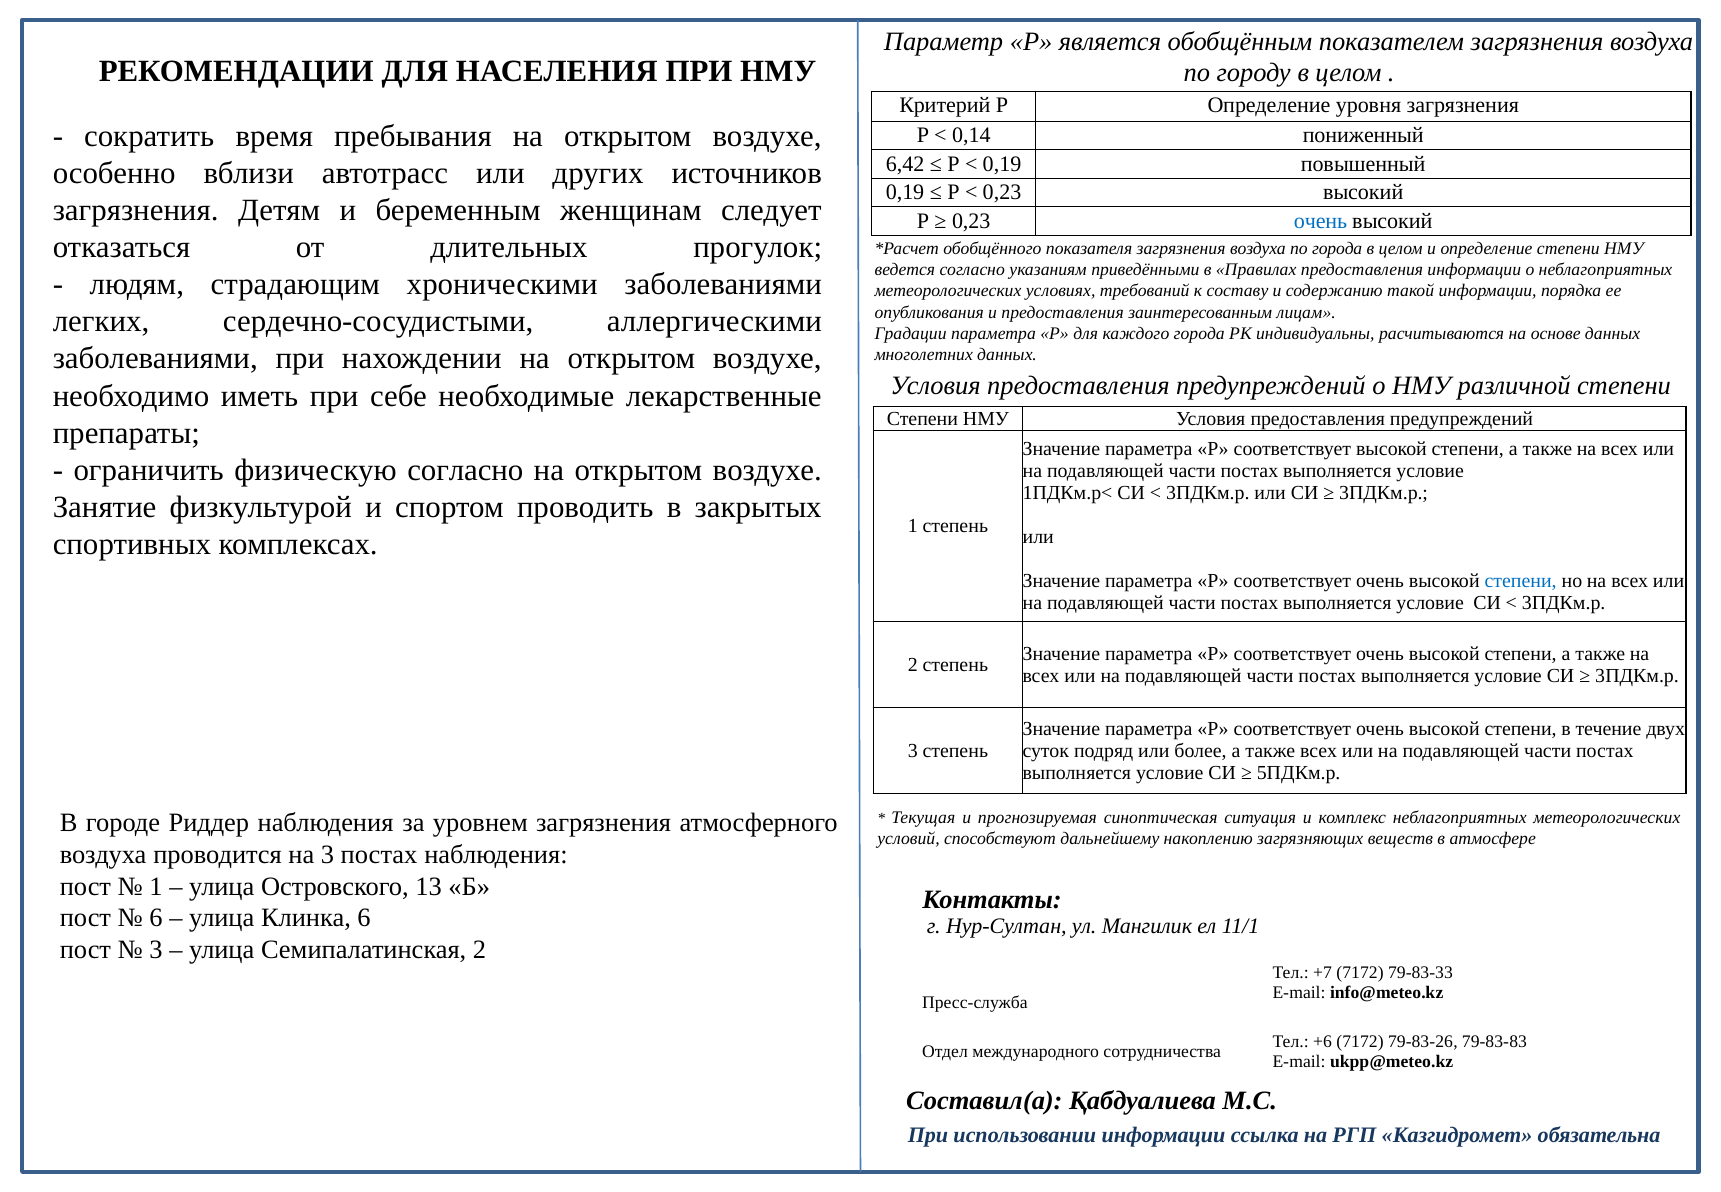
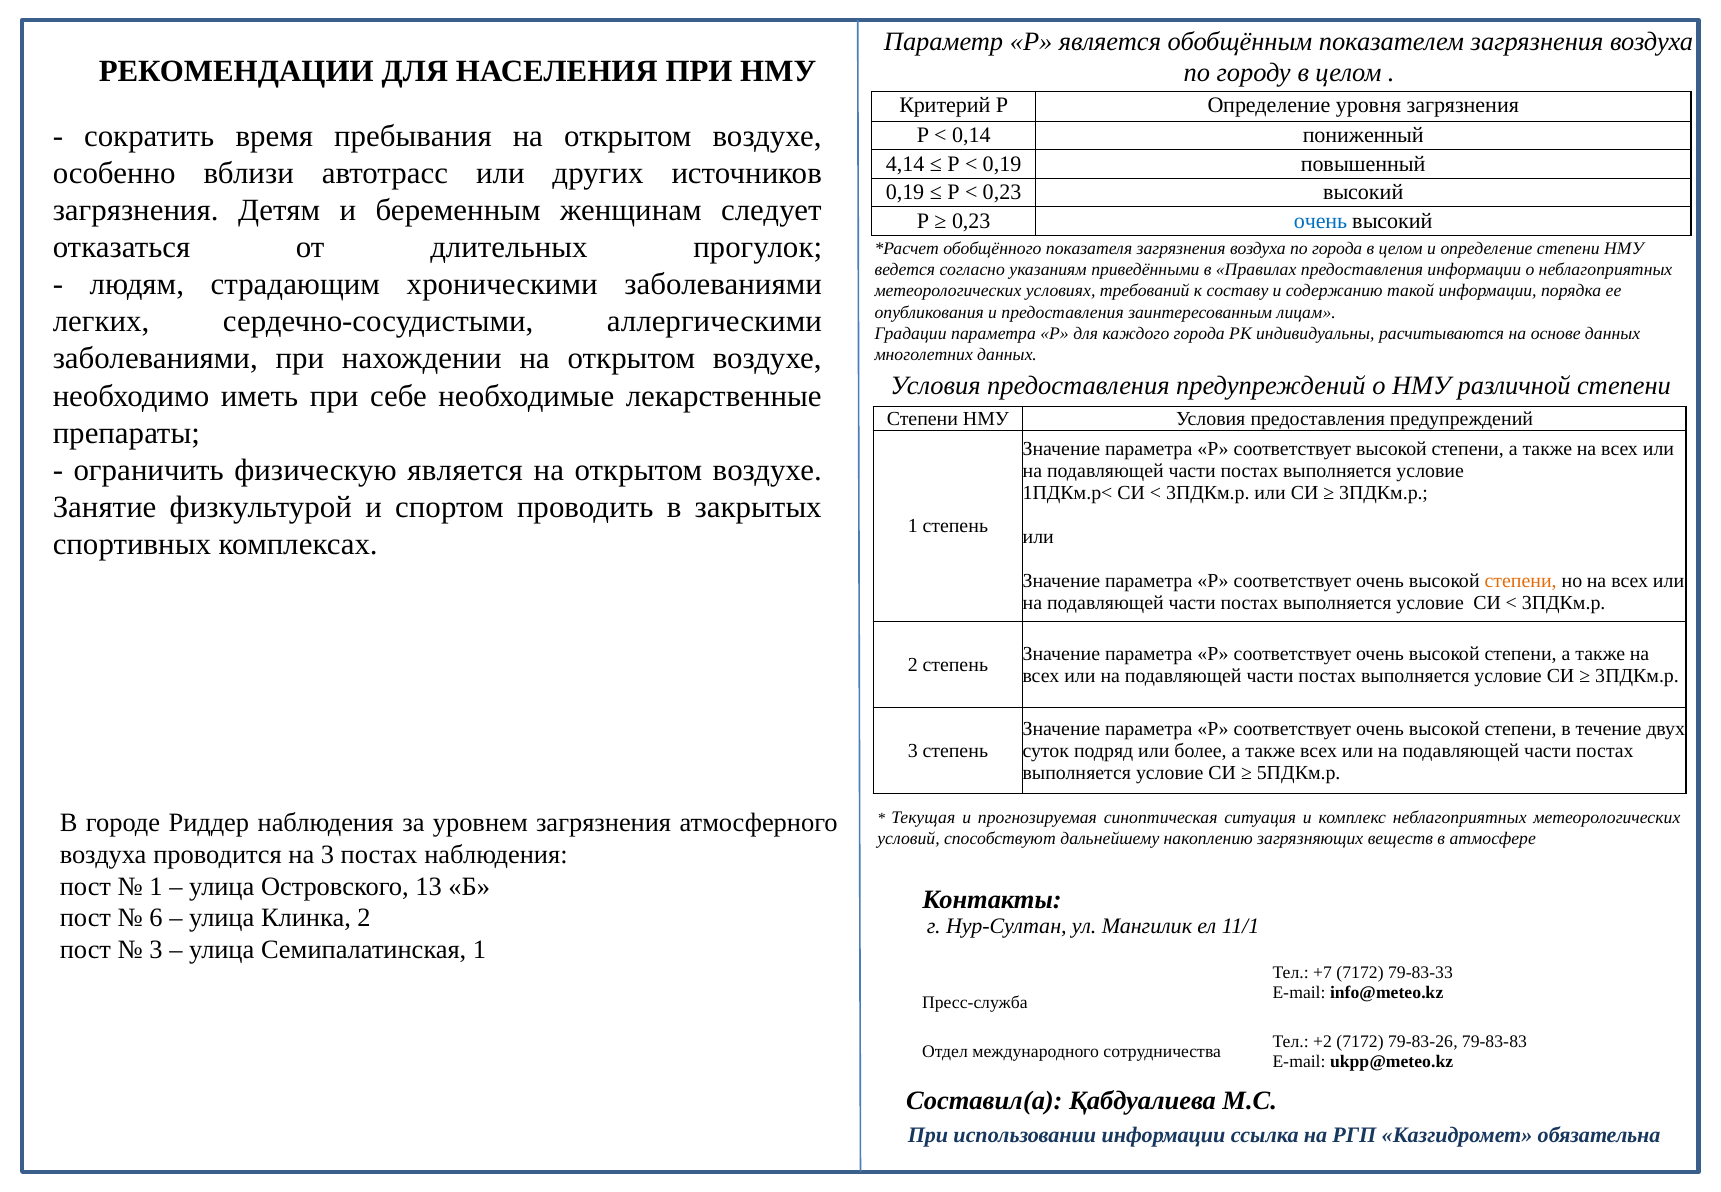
6,42: 6,42 -> 4,14 (905, 164)
физическую согласно: согласно -> является (465, 470)
степени colour: blue -> orange (1521, 581)
Клинка 6: 6 -> 2 (364, 918)
Семипалатинская 2: 2 -> 1 (480, 950)
+6: +6 -> +2 (1322, 1041)
